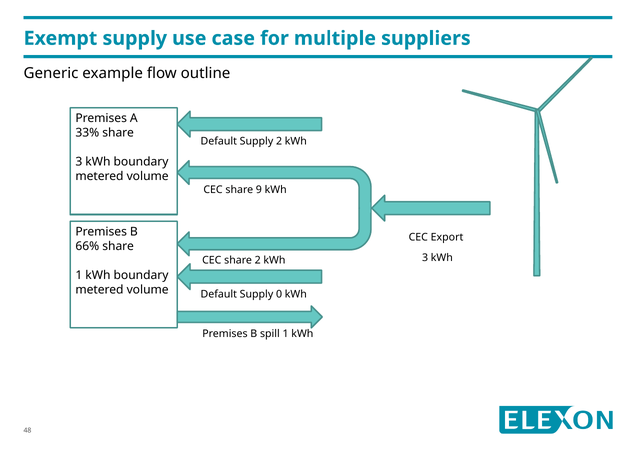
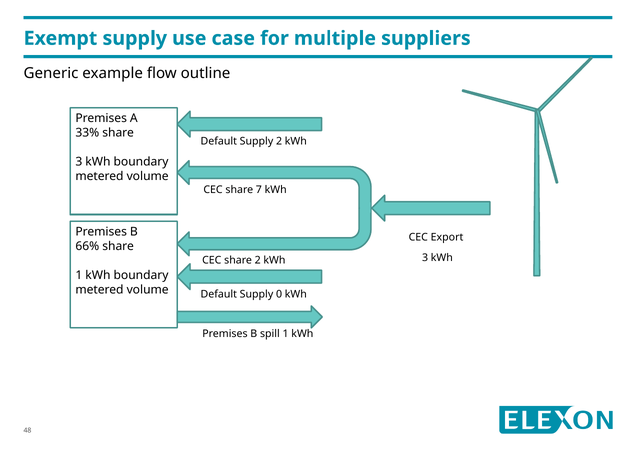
9: 9 -> 7 (259, 190)
